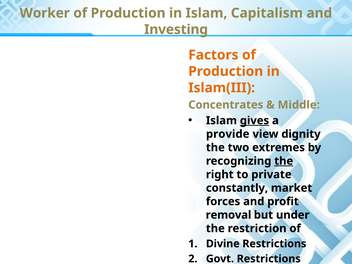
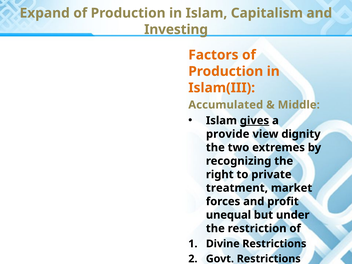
Worker: Worker -> Expand (45, 13)
Concentrates: Concentrates -> Accumulated (226, 105)
the underline: present -> none (284, 161)
constantly: constantly -> treatment (237, 188)
removal: removal -> unequal (228, 215)
